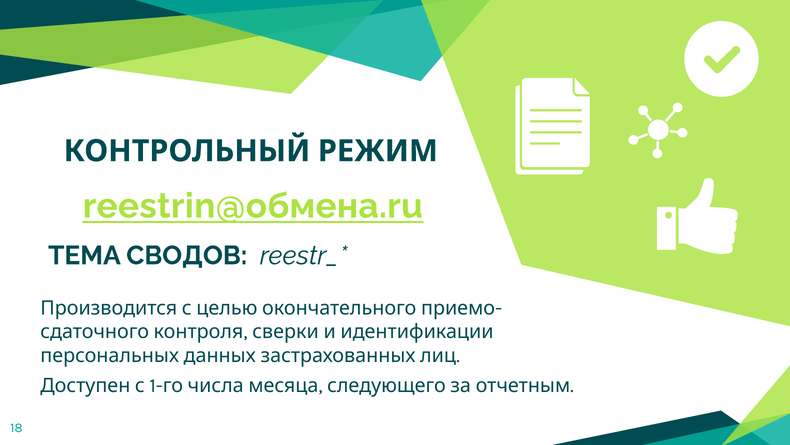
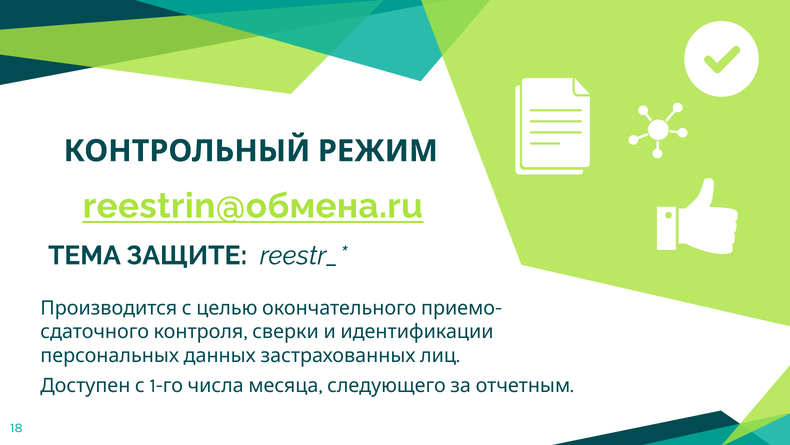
СВОДОВ: СВОДОВ -> ЗАЩИТЕ (187, 255)
